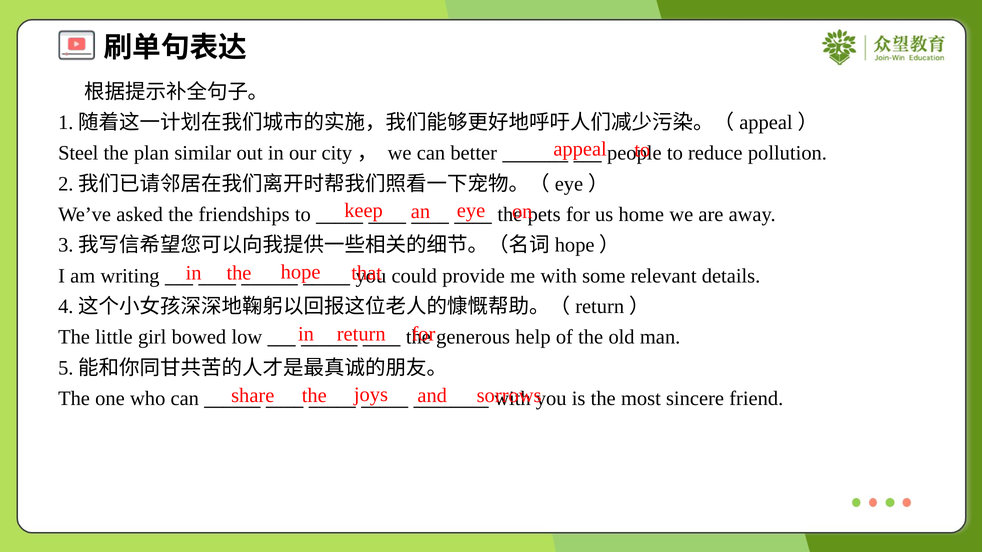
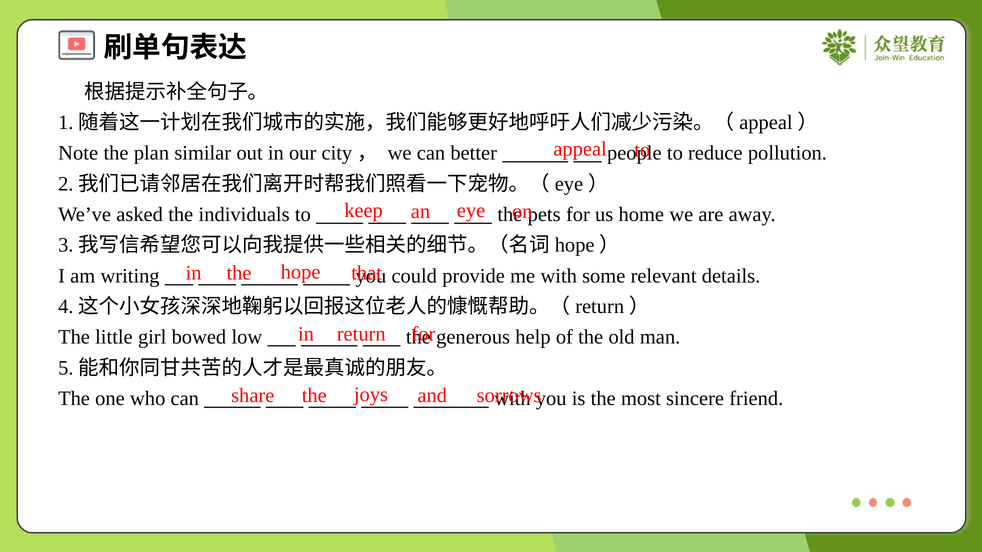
Steel: Steel -> Note (78, 153)
friendships: friendships -> individuals (244, 215)
